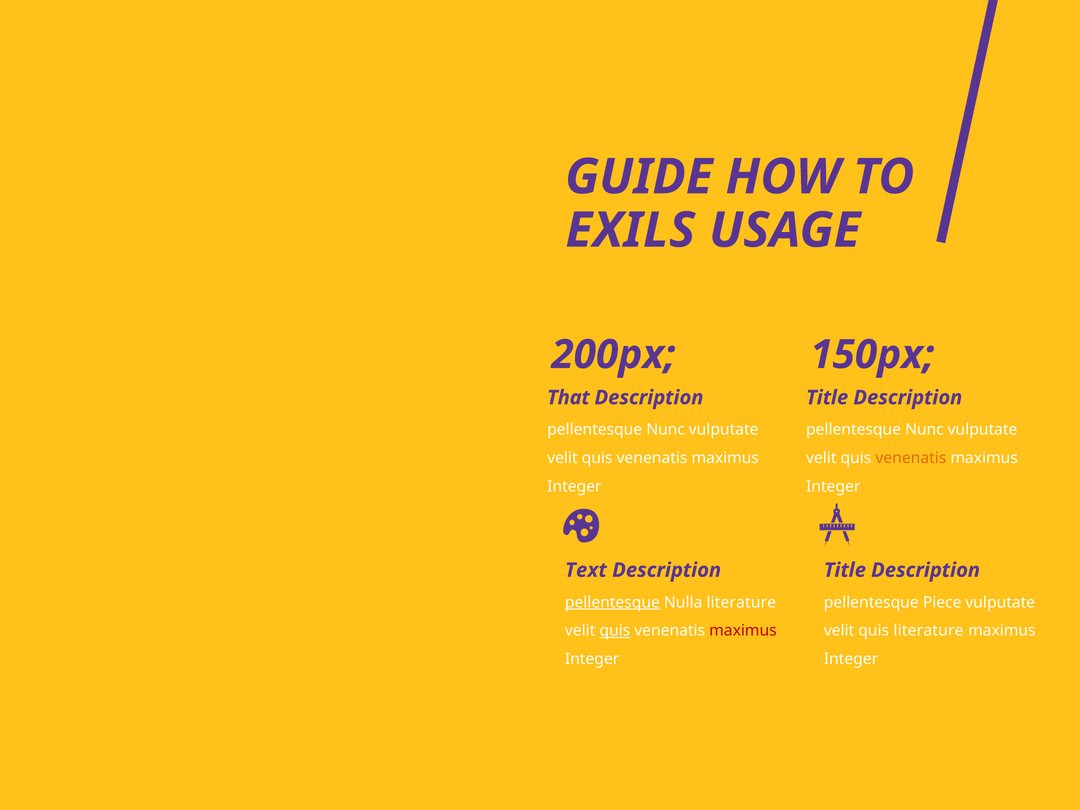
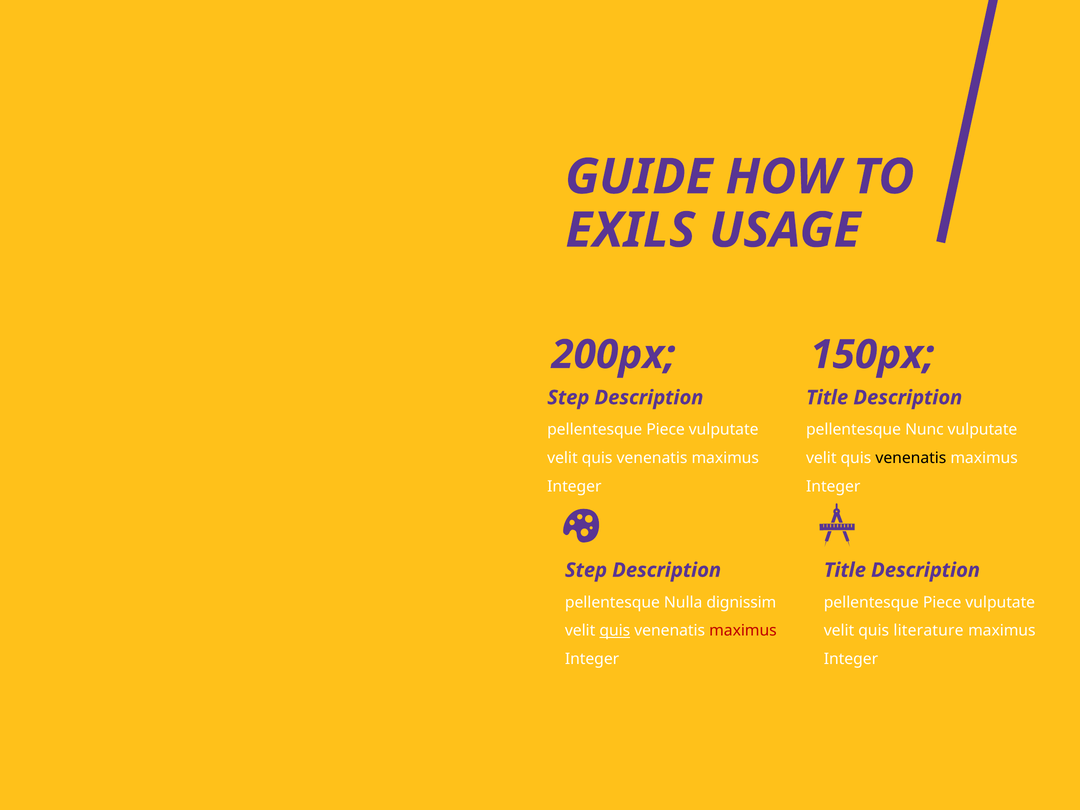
That: That -> Step (568, 398)
Nunc: Nunc -> Piece (666, 430)
venenatis colour: orange -> black (911, 458)
Text: Text -> Step (586, 570)
pellentesque underline: present -> none (612, 602)
Nulla literature: literature -> dignissim (741, 602)
